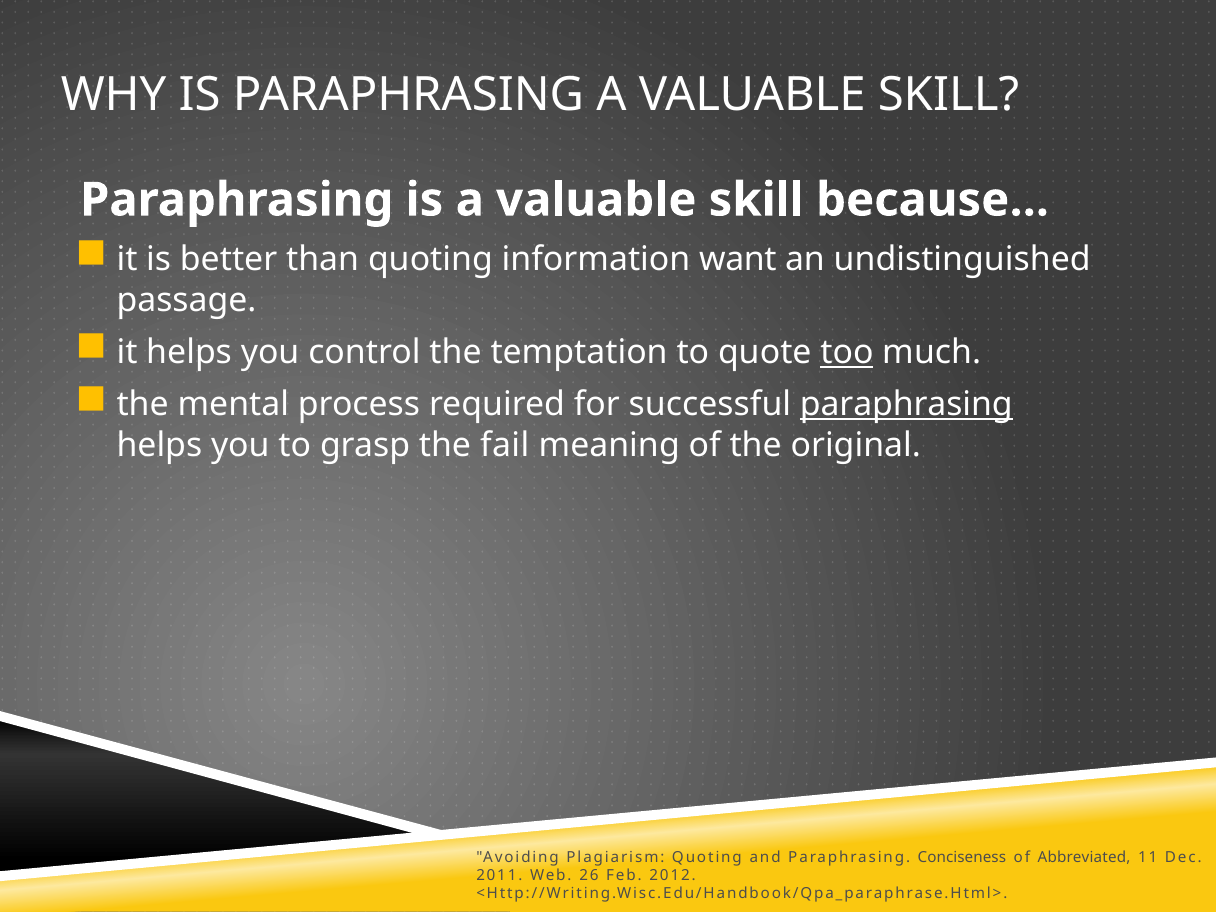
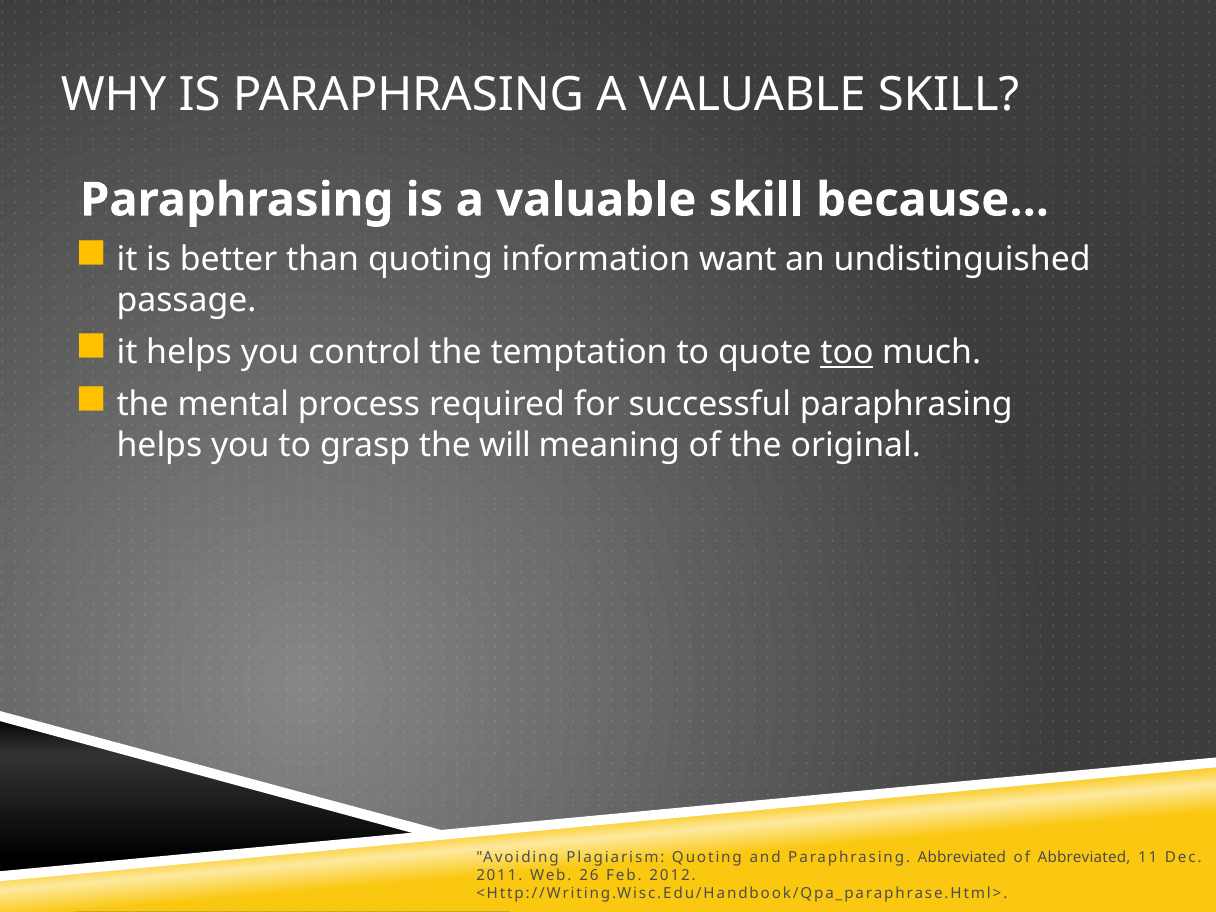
paraphrasing underline: present -> none (906, 405)
fail: fail -> will (505, 445)
Paraphrasing Conciseness: Conciseness -> Abbreviated (962, 857)
